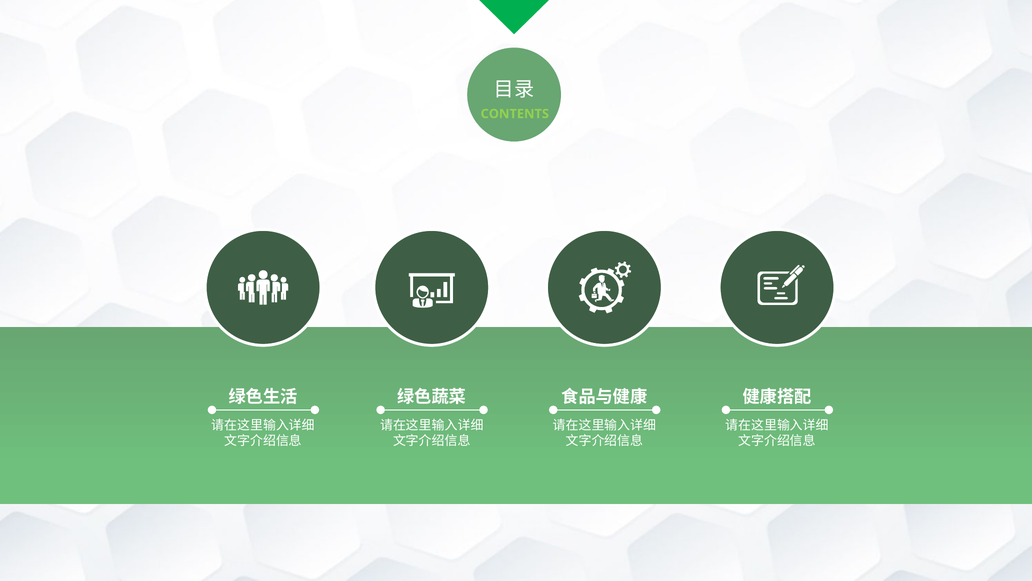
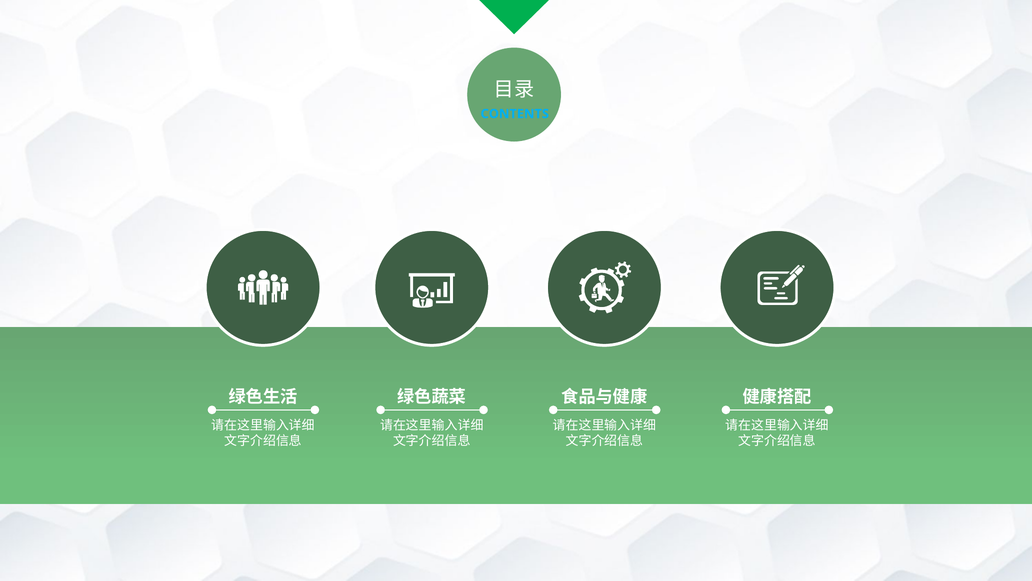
CONTENTS colour: light green -> light blue (515, 114)
